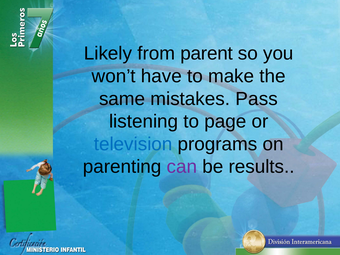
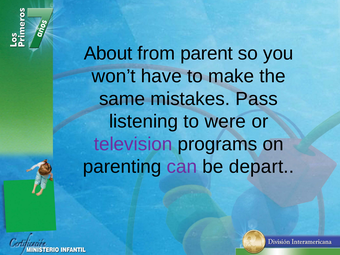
Likely: Likely -> About (108, 53)
page: page -> were (225, 121)
television colour: blue -> purple (133, 144)
results: results -> depart (261, 167)
